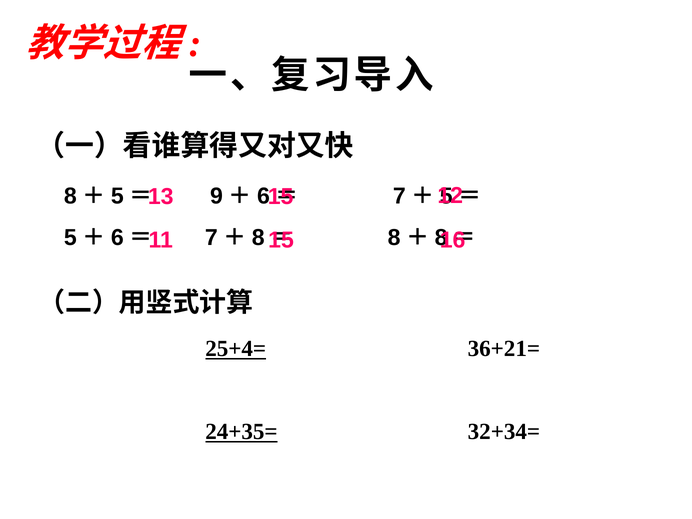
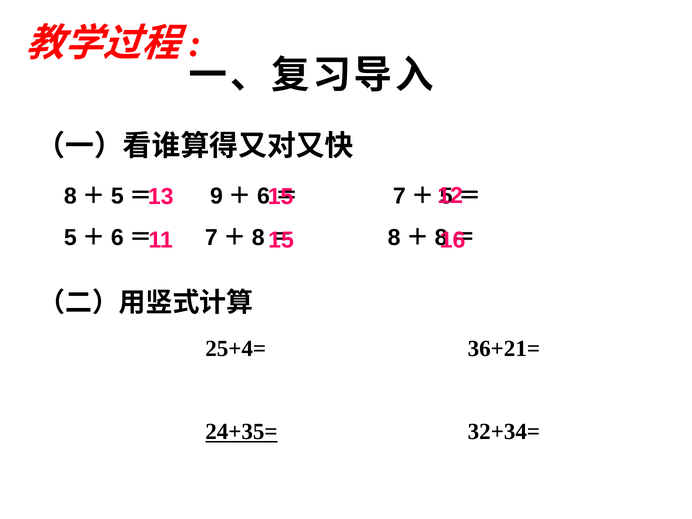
25+4= underline: present -> none (236, 349)
